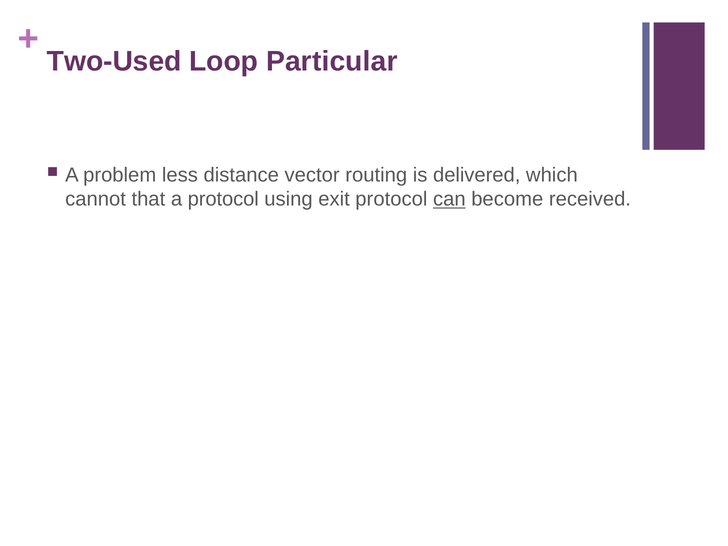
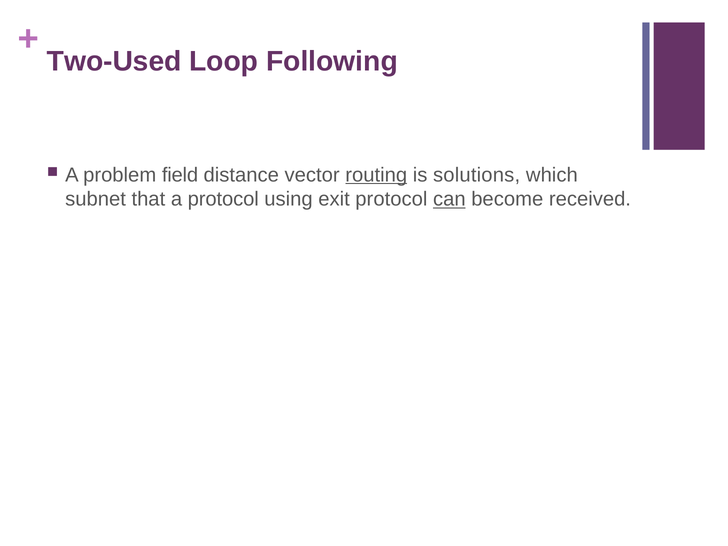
Particular: Particular -> Following (332, 61)
less: less -> field (180, 175)
routing underline: none -> present (376, 175)
delivered: delivered -> solutions (477, 175)
cannot: cannot -> subnet (96, 199)
